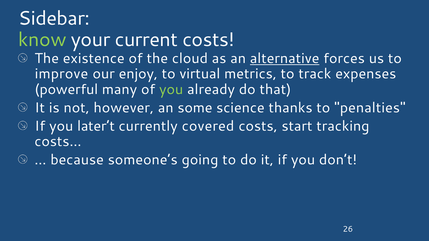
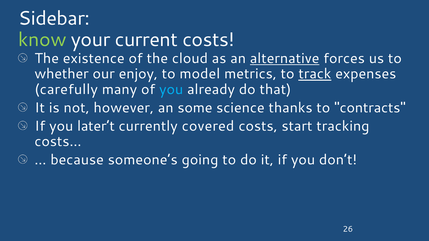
improve: improve -> whether (62, 74)
virtual: virtual -> model (200, 74)
track underline: none -> present (315, 74)
powerful: powerful -> carefully (66, 90)
you colour: light green -> light blue (171, 90)
penalties: penalties -> contracts (370, 108)
